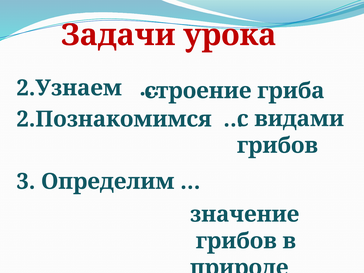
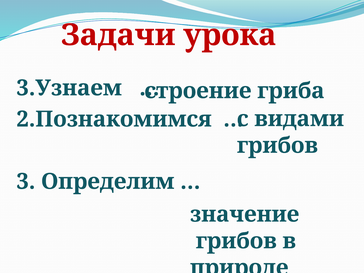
2.Узнаем: 2.Узнаем -> 3.Узнаем (69, 88)
